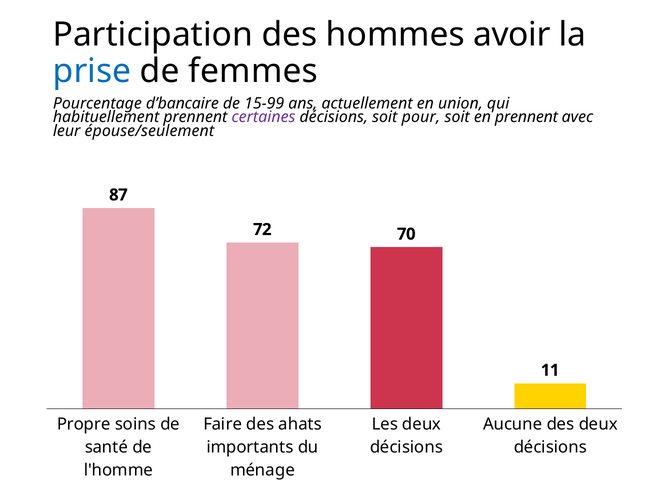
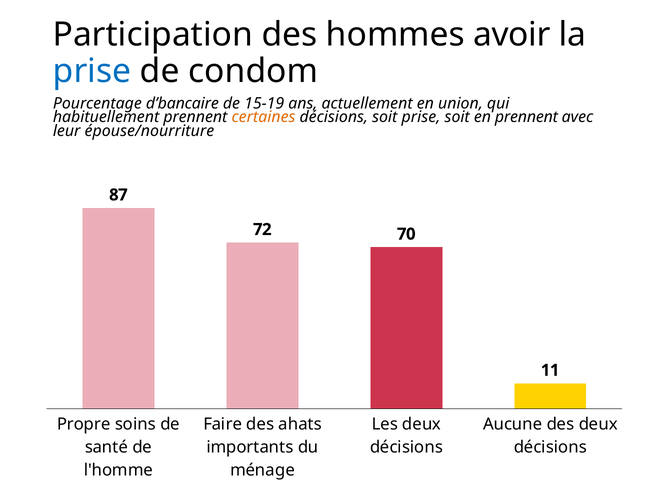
femmes: femmes -> condom (253, 71)
15-99: 15-99 -> 15-19 (264, 103)
certaines colour: purple -> orange (263, 117)
soit pour: pour -> prise (421, 117)
épouse/seulement: épouse/seulement -> épouse/nourriture (149, 131)
